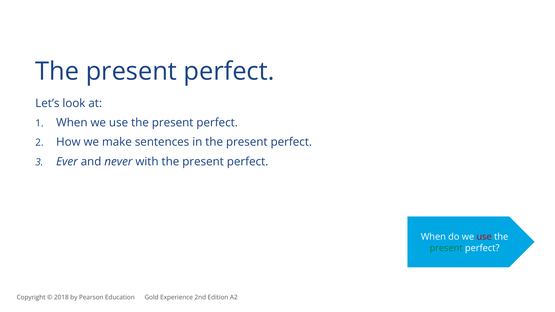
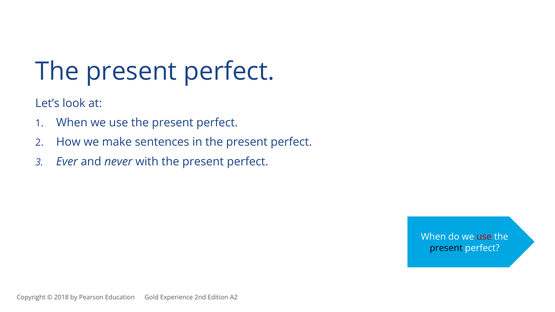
present colour: green -> black (446, 248)
